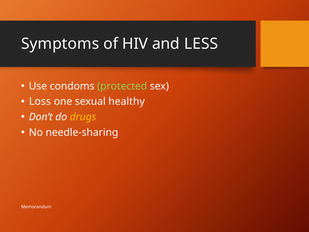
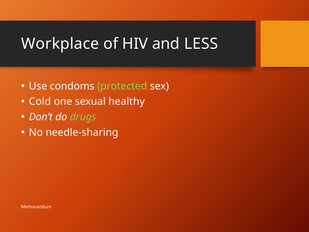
Symptoms: Symptoms -> Workplace (60, 44)
Loss: Loss -> Cold (40, 101)
drugs colour: yellow -> light green (83, 117)
